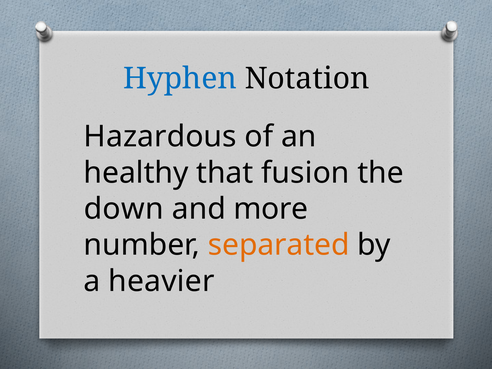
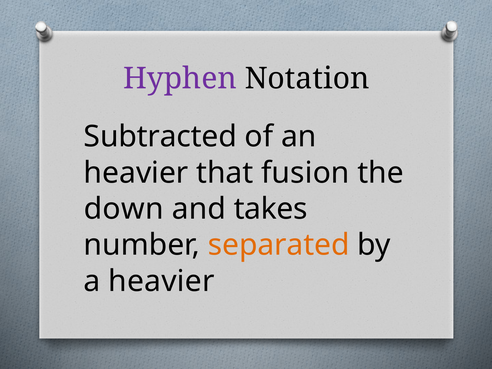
Hyphen colour: blue -> purple (180, 78)
Hazardous: Hazardous -> Subtracted (160, 137)
healthy: healthy -> heavier (136, 173)
more: more -> takes (271, 209)
